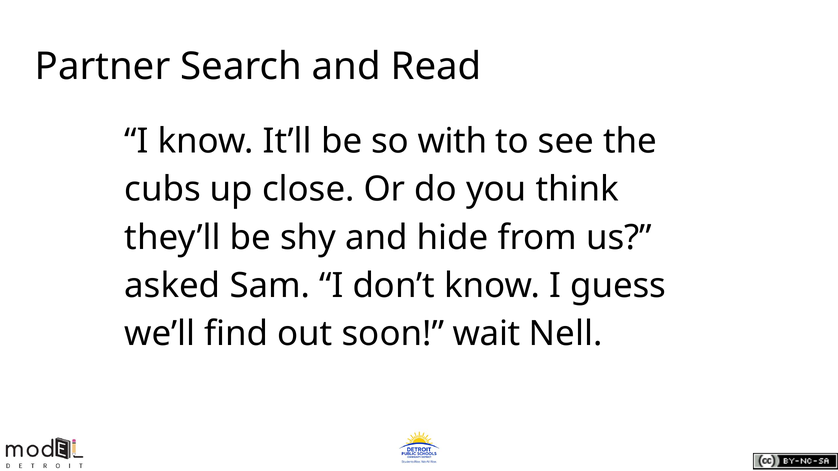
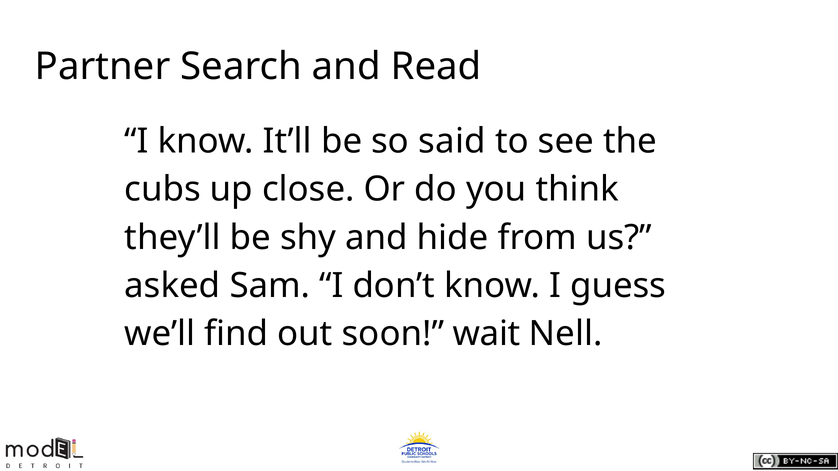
with: with -> said (452, 141)
